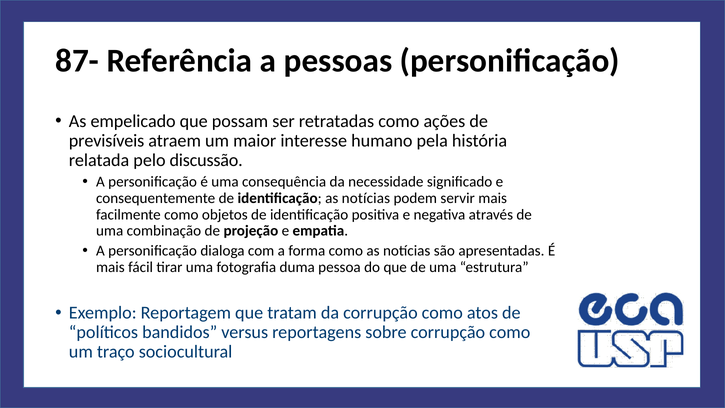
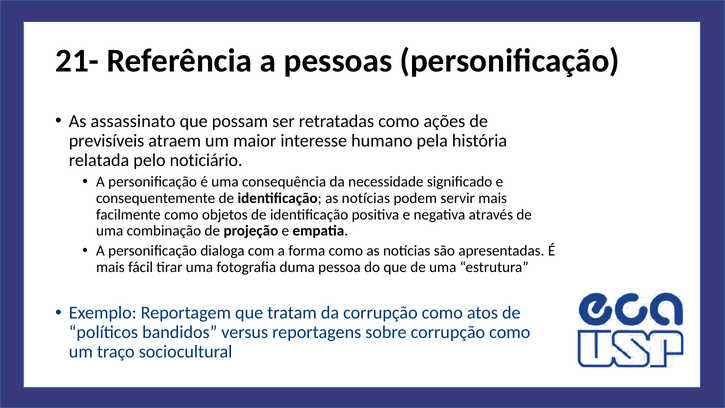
87-: 87- -> 21- (77, 61)
empelicado: empelicado -> assassinato (133, 121)
discussão: discussão -> noticiário (206, 160)
